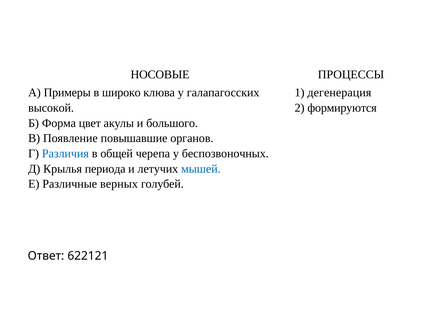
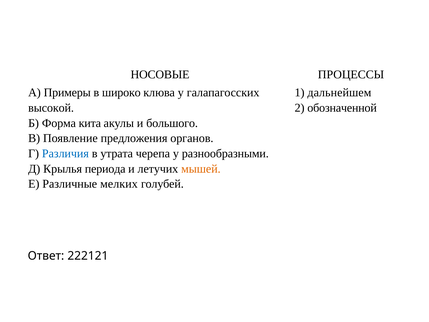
дегенерация: дегенерация -> дальнейшем (339, 93)
формируются: формируются -> обозначенной (342, 108)
цвет: цвет -> кита (90, 123)
повышавшие: повышавшие -> предложения (134, 138)
общей: общей -> утрата (117, 153)
беспозвоночных: беспозвоночных -> разнообразными (225, 153)
мышей colour: blue -> orange (201, 169)
верных: верных -> мелких (119, 184)
622121: 622121 -> 222121 (88, 256)
